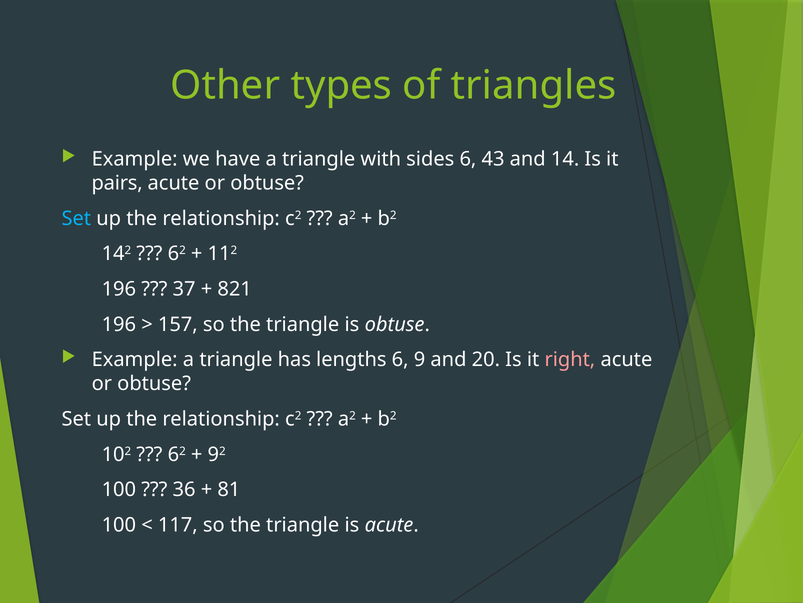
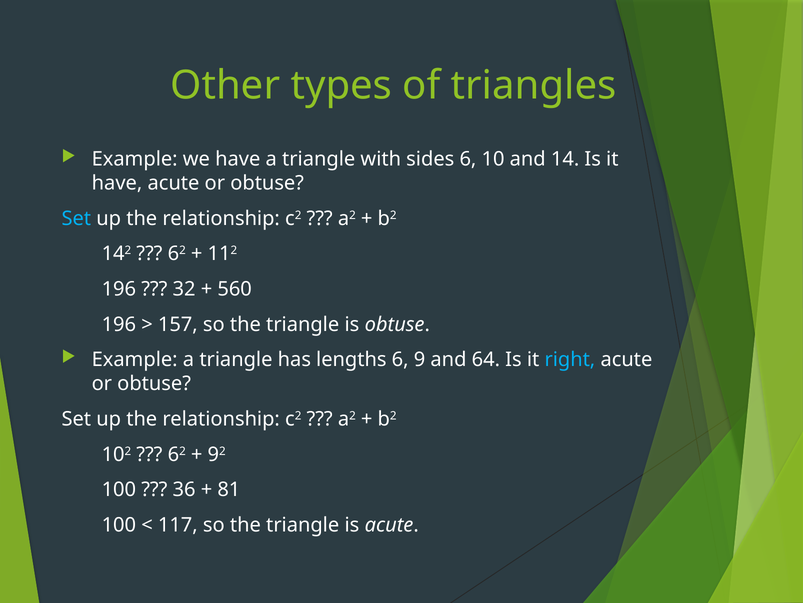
43: 43 -> 10 (493, 159)
pairs: pairs -> have (117, 183)
37: 37 -> 32 (184, 289)
821: 821 -> 560 (235, 289)
20: 20 -> 64 (486, 359)
right colour: pink -> light blue (570, 359)
